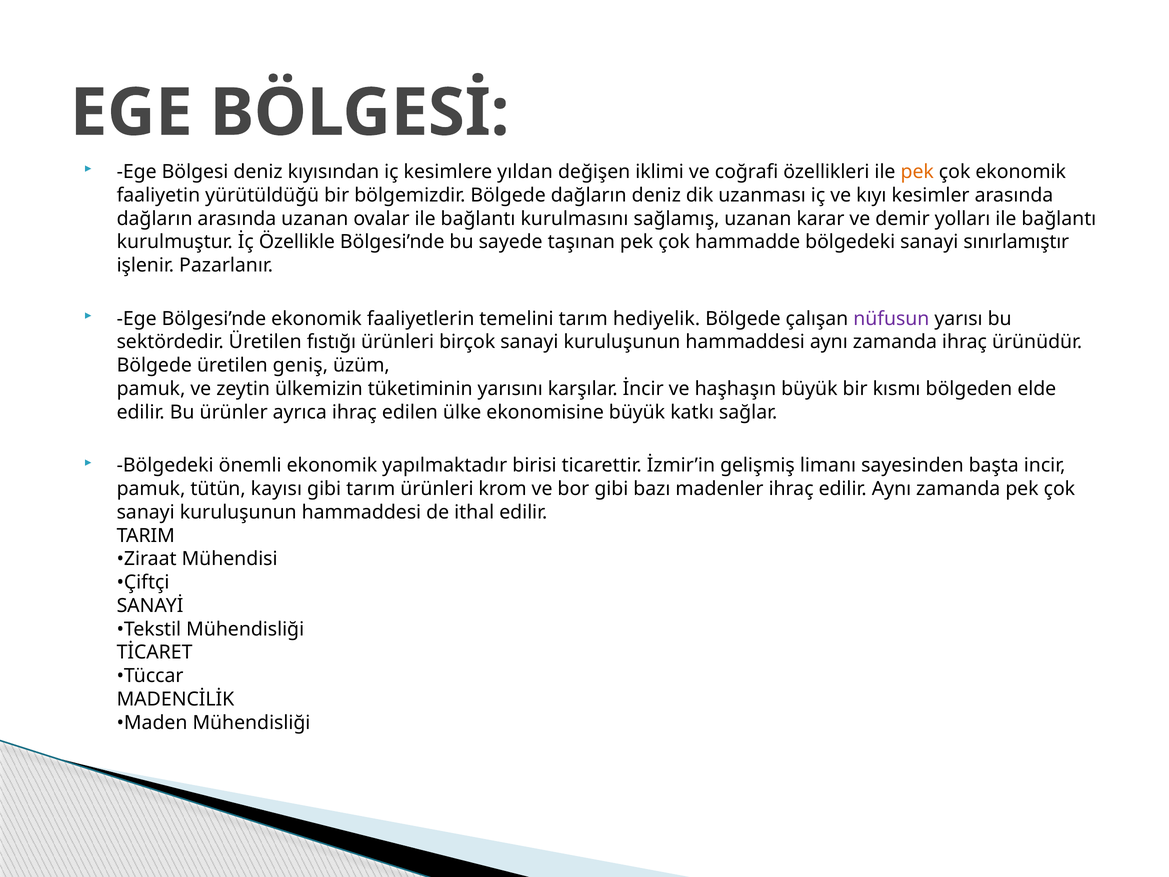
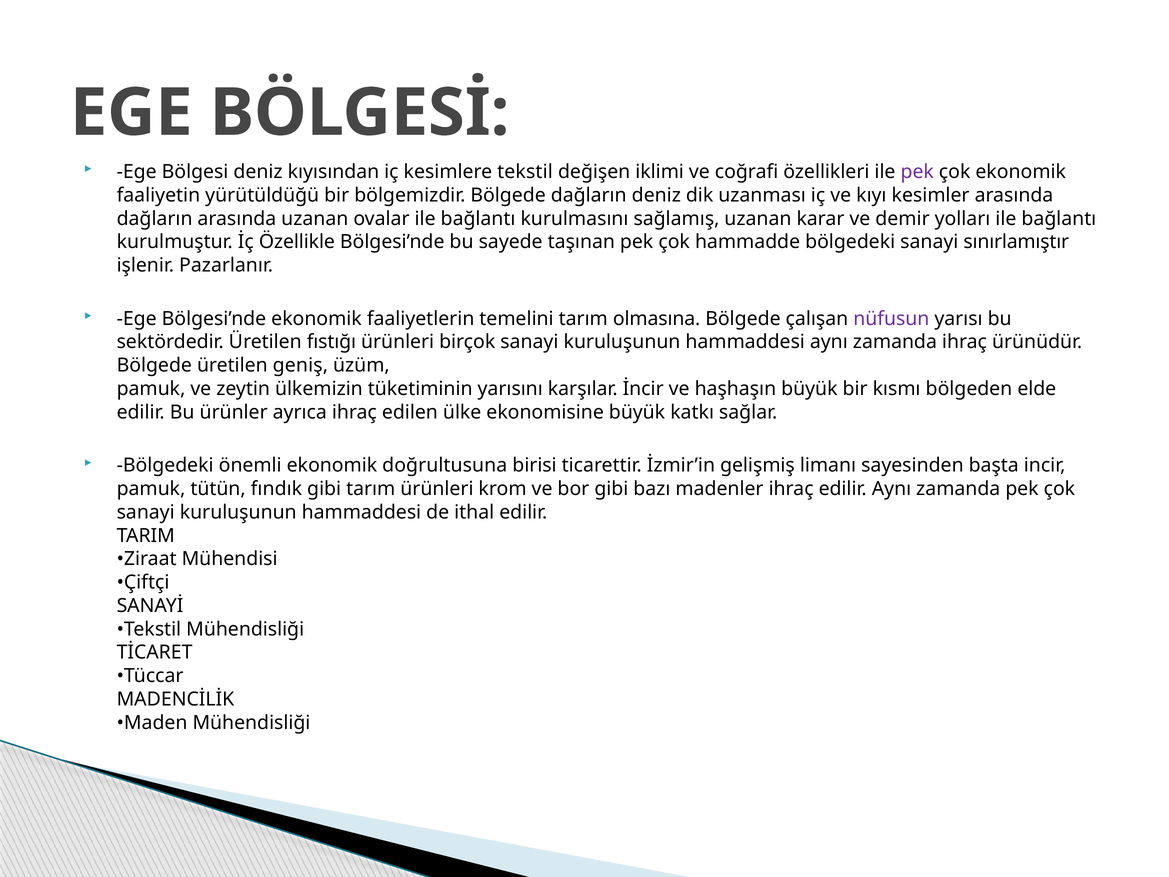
kesimlere yıldan: yıldan -> tekstil (525, 172)
pek colour: orange -> purple (917, 172)
hediyelik: hediyelik -> olmasına (657, 319)
yapılmaktadır: yapılmaktadır -> doğrultusuna (445, 465)
kayısı: kayısı -> fındık (276, 489)
